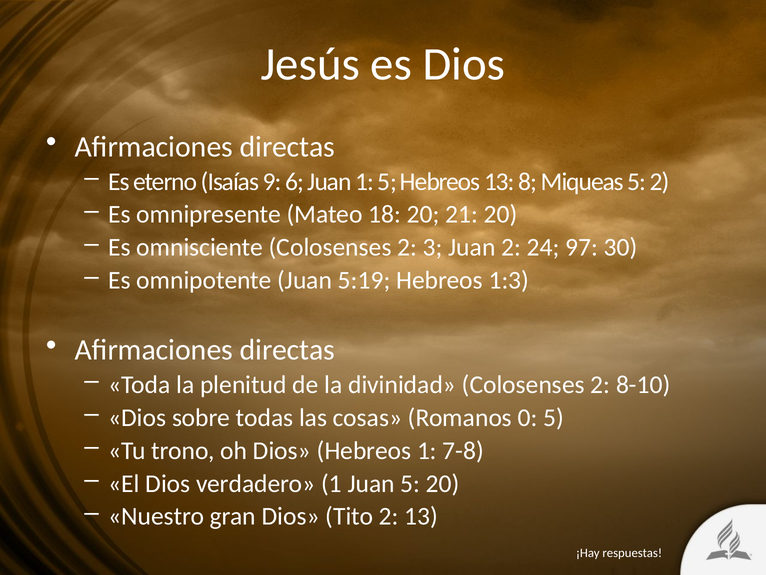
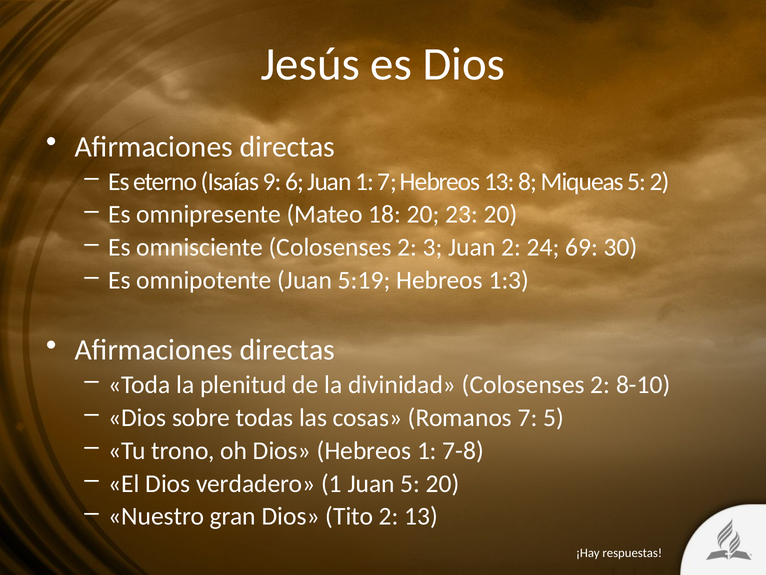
1 5: 5 -> 7 (387, 181)
21: 21 -> 23 (462, 214)
97: 97 -> 69 (582, 247)
Romanos 0: 0 -> 7 (528, 417)
